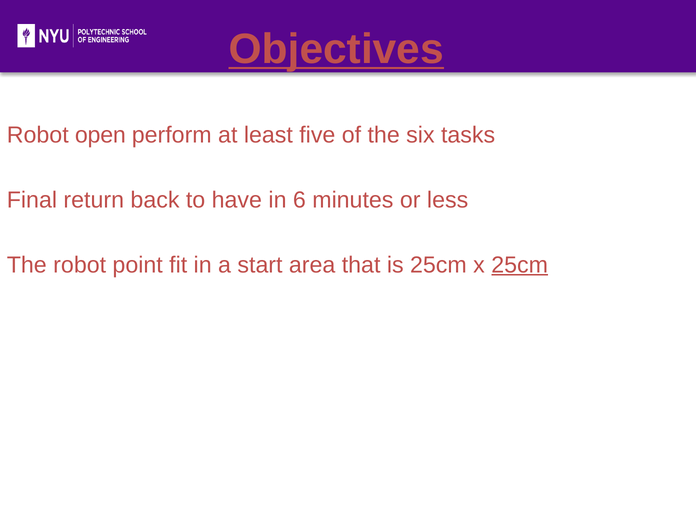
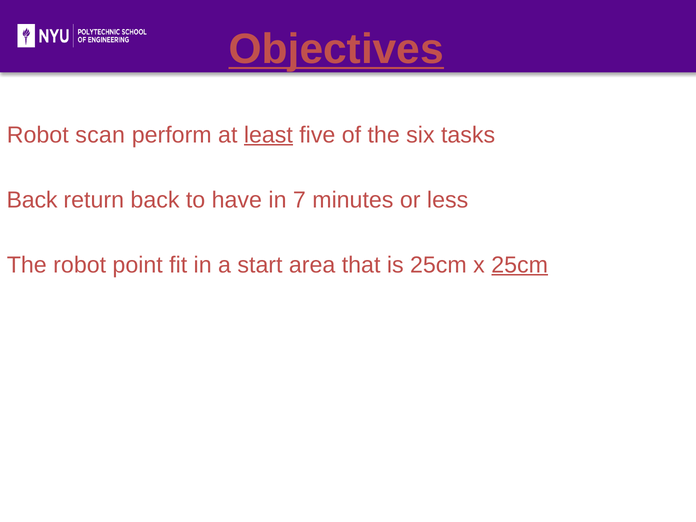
open: open -> scan (100, 135)
least underline: none -> present (268, 135)
Final: Final -> Back (32, 200)
6: 6 -> 7 (299, 200)
